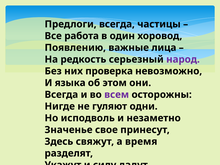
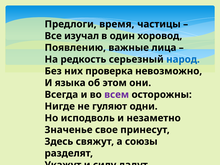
Предлоги всегда: всегда -> время (117, 24)
работа: работа -> изучал (82, 36)
народ colour: purple -> blue (183, 59)
время: время -> союзы (141, 142)
